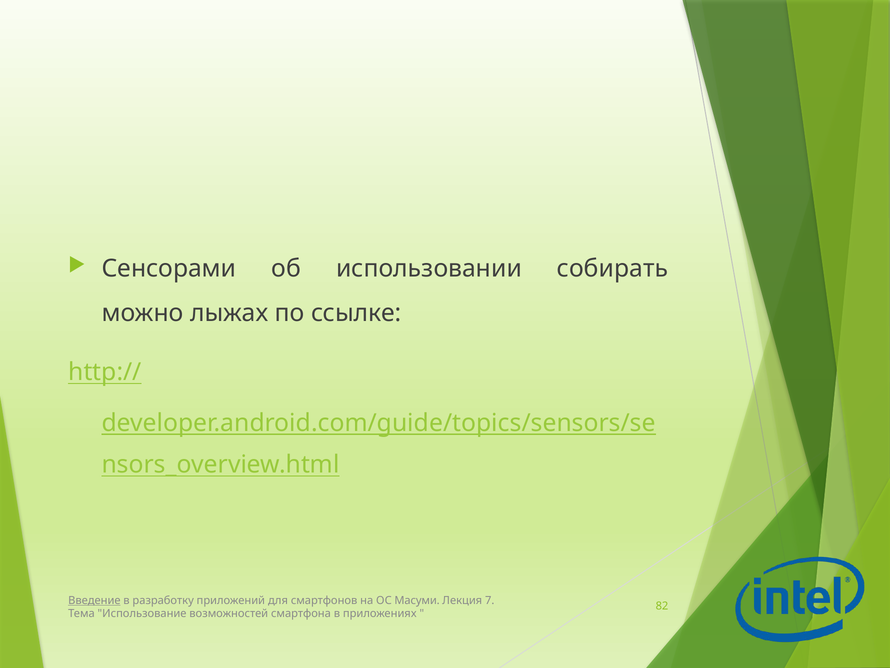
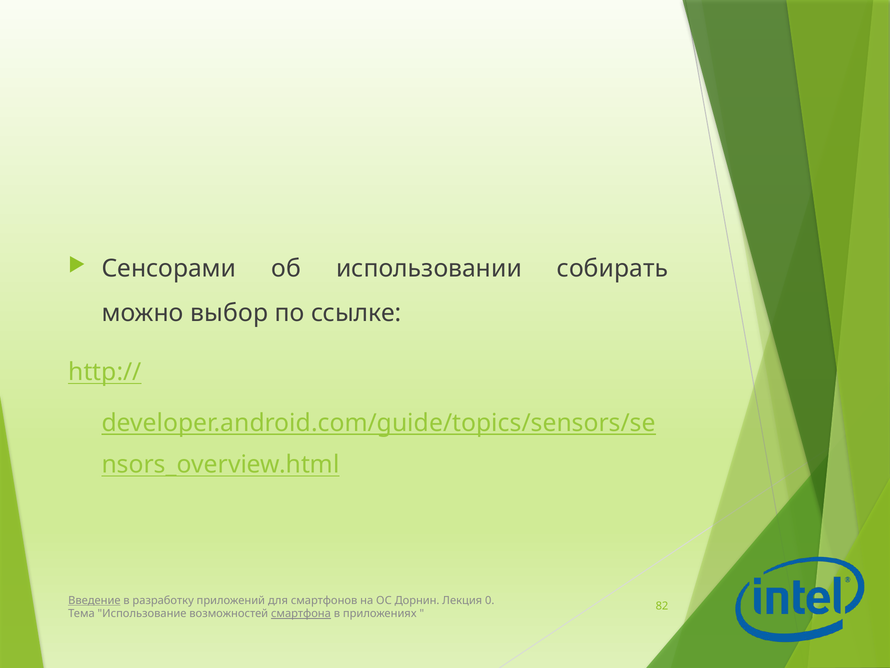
лыжах: лыжах -> выбор (229, 313)
Масуми: Масуми -> Дорнин (417, 600)
7: 7 -> 0 (490, 600)
смартфона underline: none -> present (301, 613)
